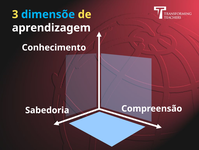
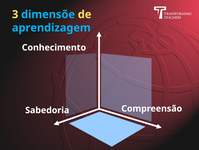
aprendizagem colour: white -> light blue (51, 28)
